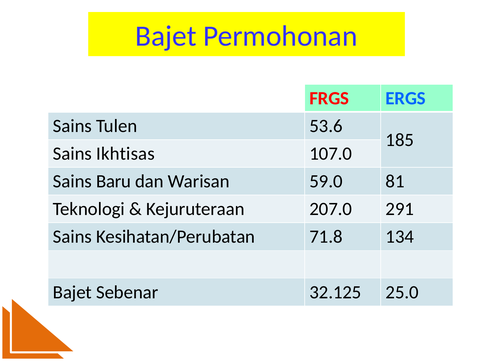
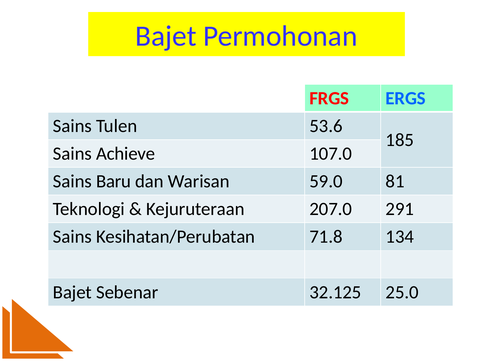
Ikhtisas: Ikhtisas -> Achieve (126, 154)
